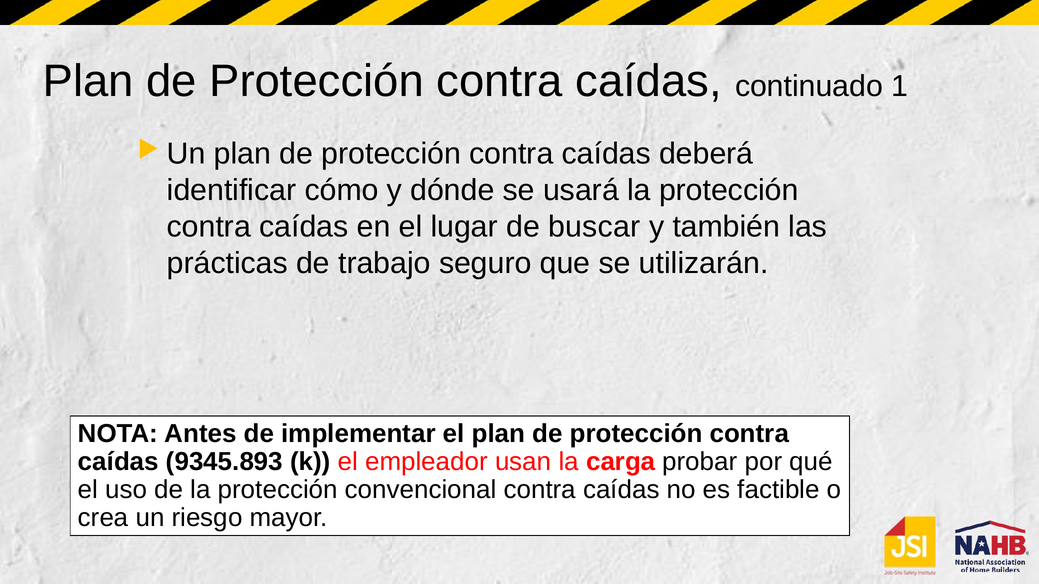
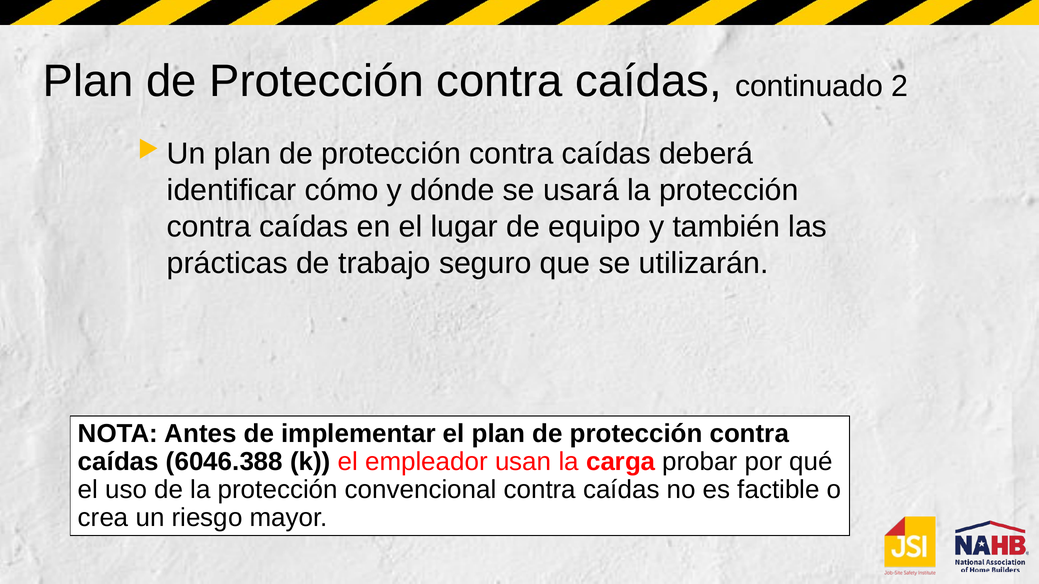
1: 1 -> 2 (900, 86)
buscar: buscar -> equipo (594, 227)
9345.893: 9345.893 -> 6046.388 (224, 462)
